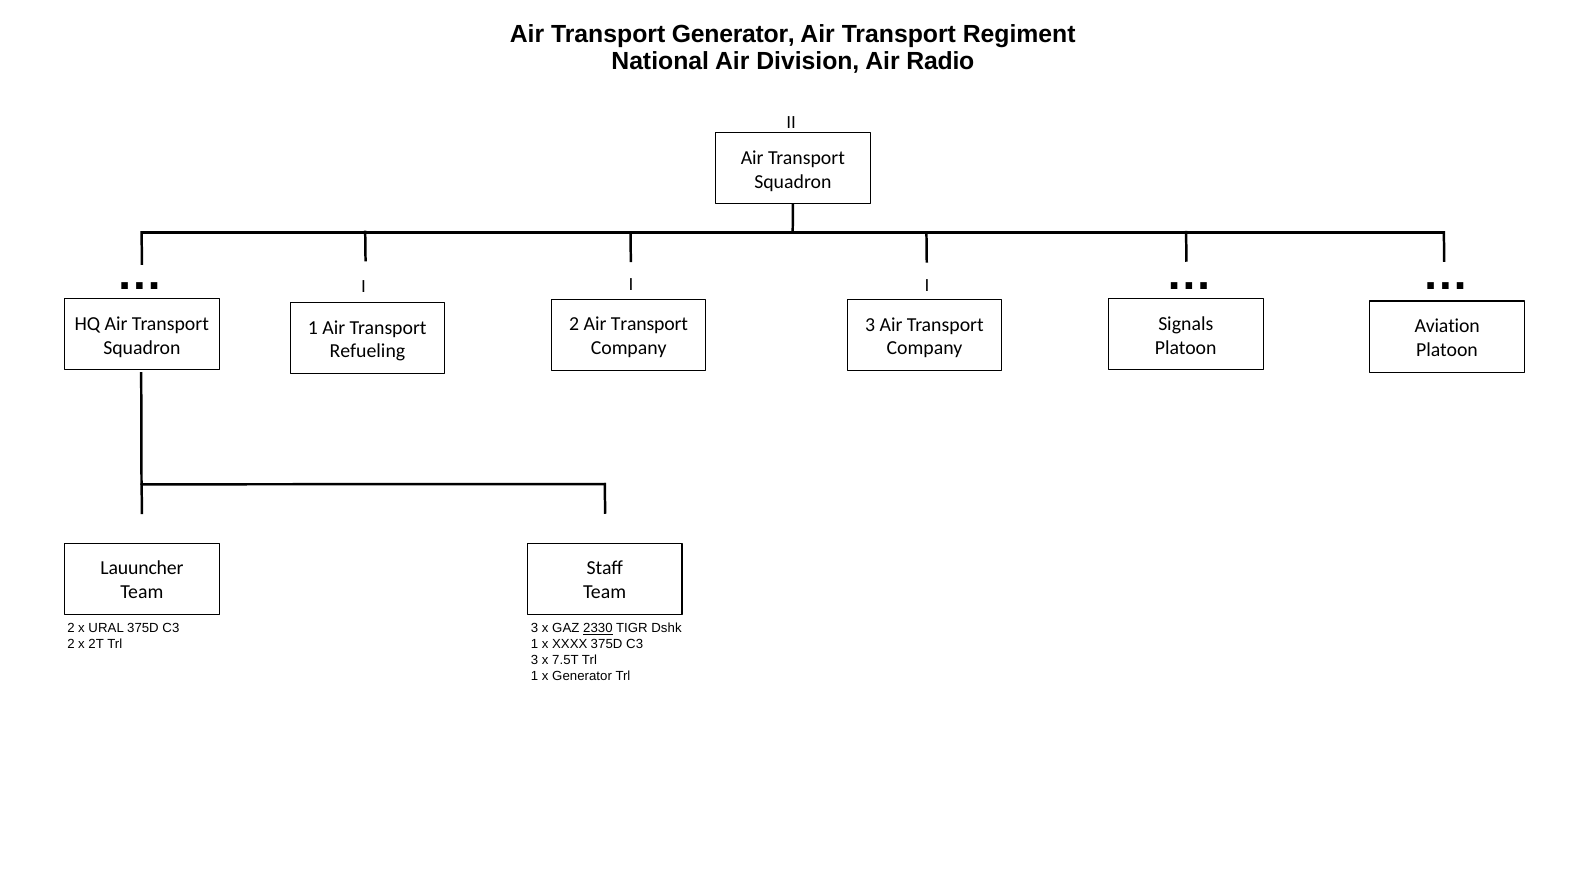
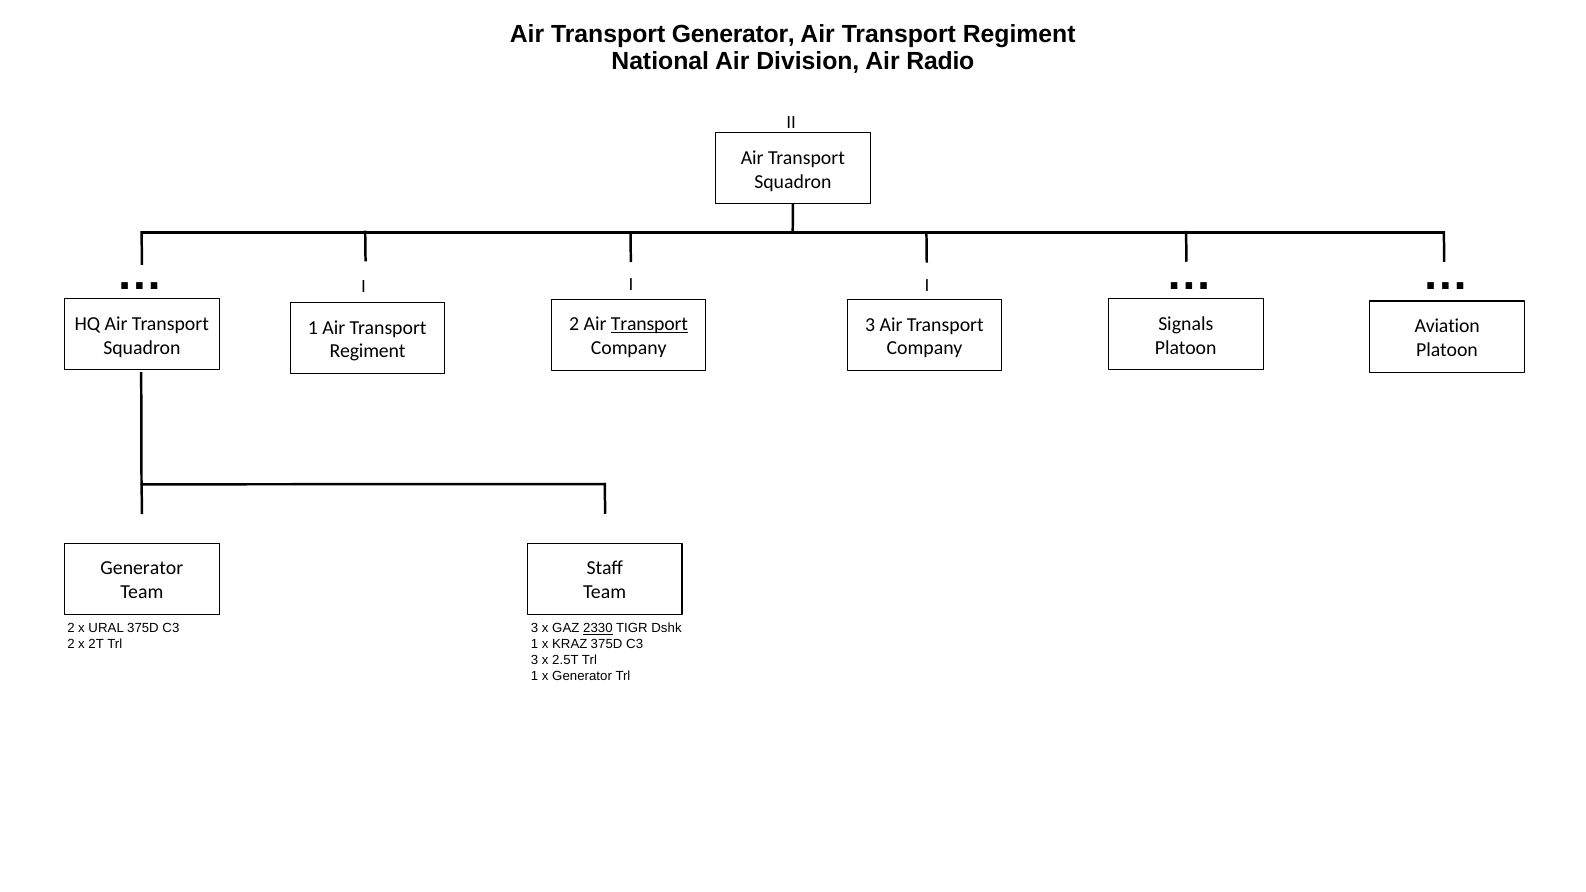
Transport underline: none -> present (649, 324)
Refueling: Refueling -> Regiment (368, 351)
Lauuncher: Lauuncher -> Generator (142, 569)
XXXX: XXXX -> KRAZ (570, 644)
7.5T: 7.5T -> 2.5T (565, 660)
